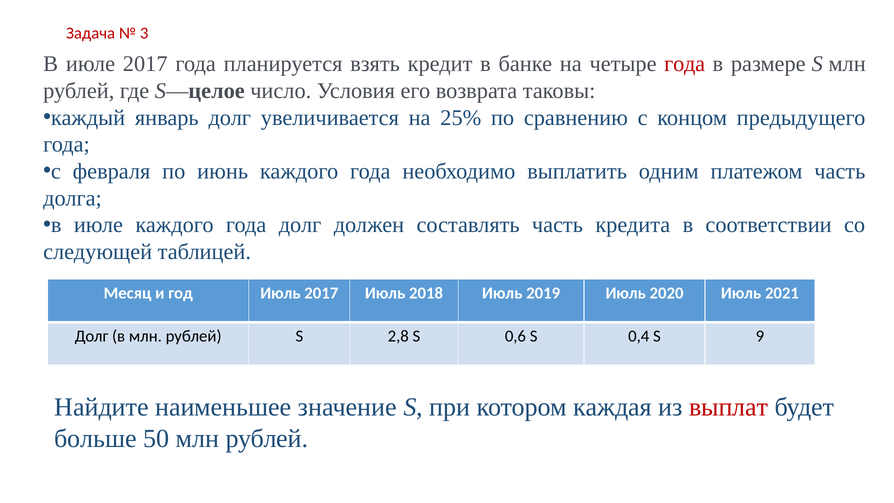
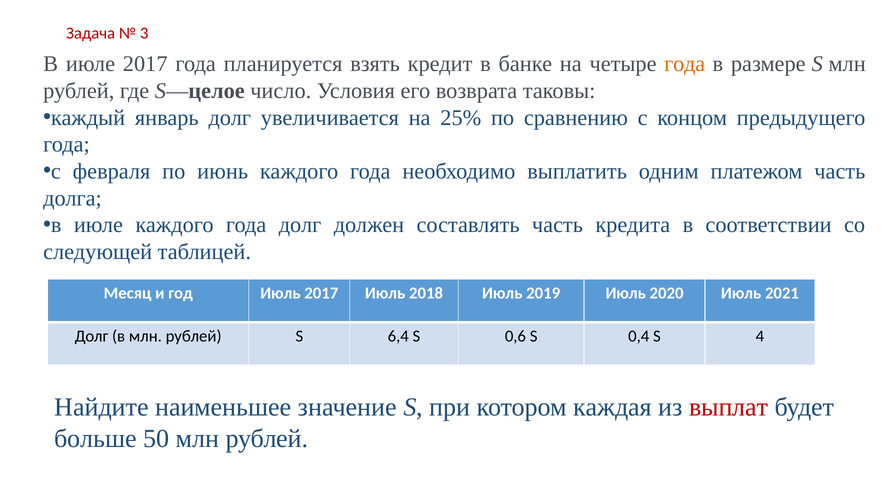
года colour: red -> orange (685, 64)
2,8: 2,8 -> 6,4 (398, 336)
9: 9 -> 4 (760, 336)
